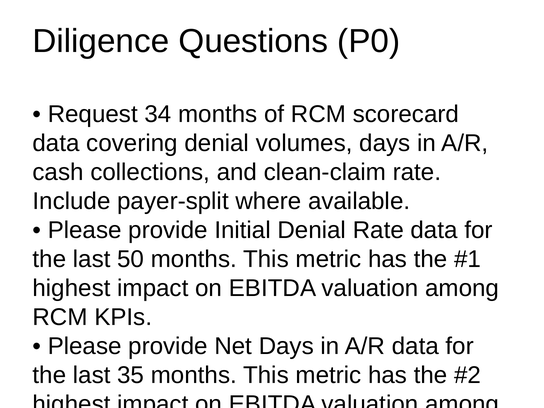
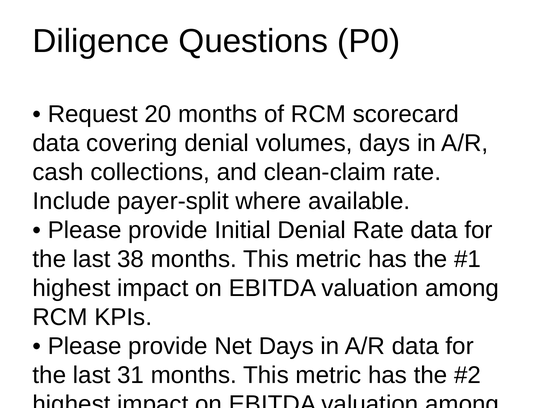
34: 34 -> 20 (158, 114)
50: 50 -> 38 (131, 259)
35: 35 -> 31 (131, 375)
